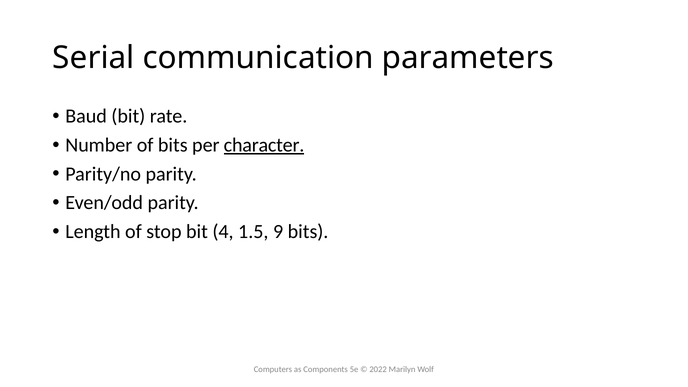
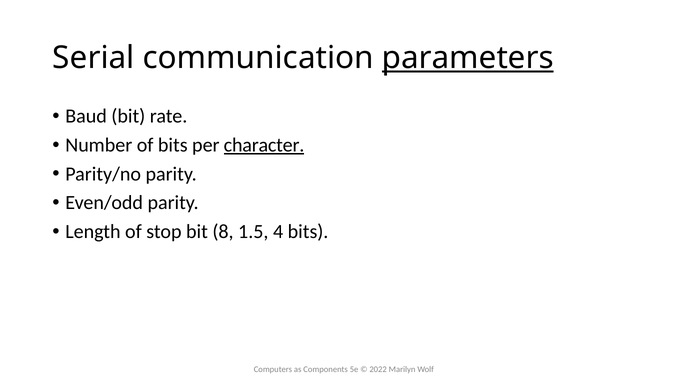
parameters underline: none -> present (468, 58)
4: 4 -> 8 (223, 232)
9: 9 -> 4 (278, 232)
